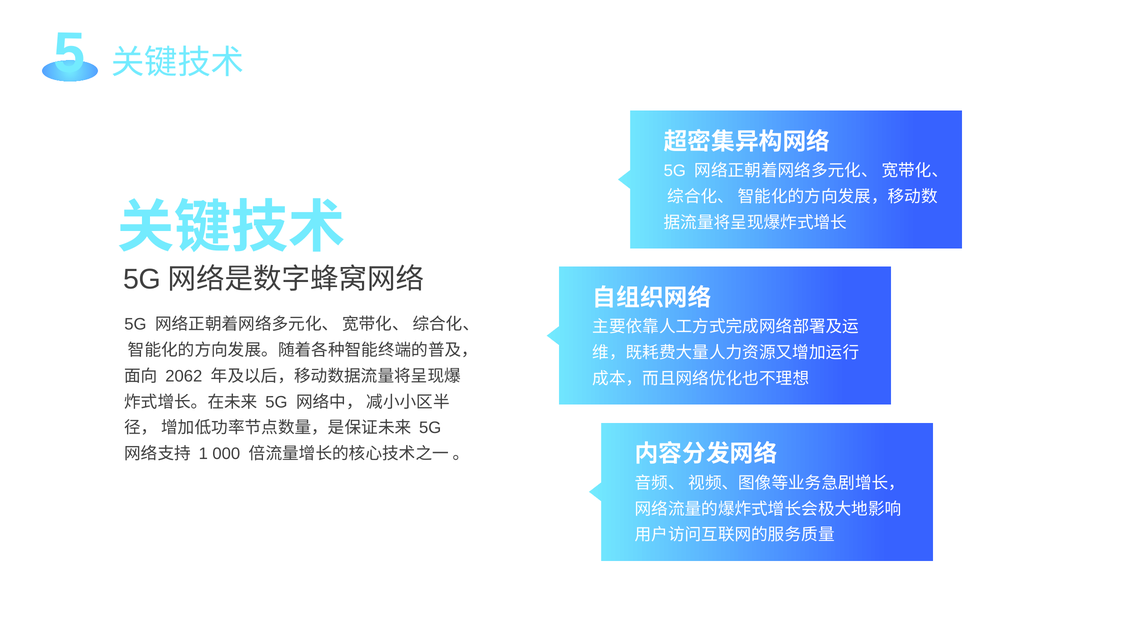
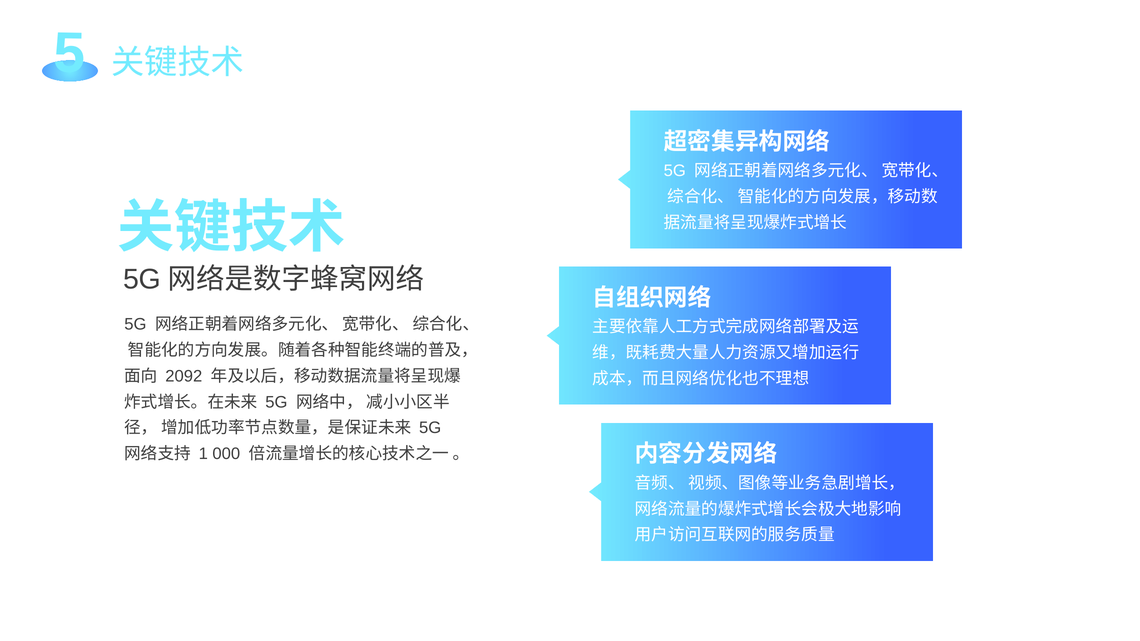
2062: 2062 -> 2092 (184, 376)
